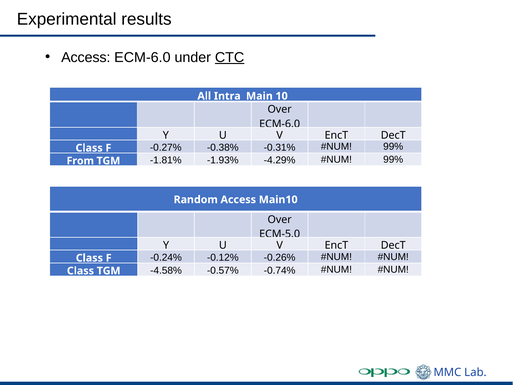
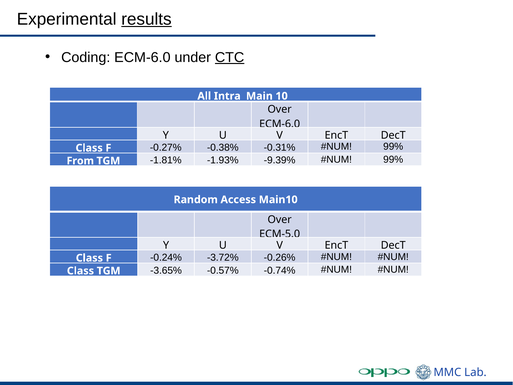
results underline: none -> present (146, 19)
Access: Access -> Coding (86, 57)
-4.29%: -4.29% -> -9.39% (280, 160)
-0.12%: -0.12% -> -3.72% (223, 257)
-4.58%: -4.58% -> -3.65% (166, 270)
